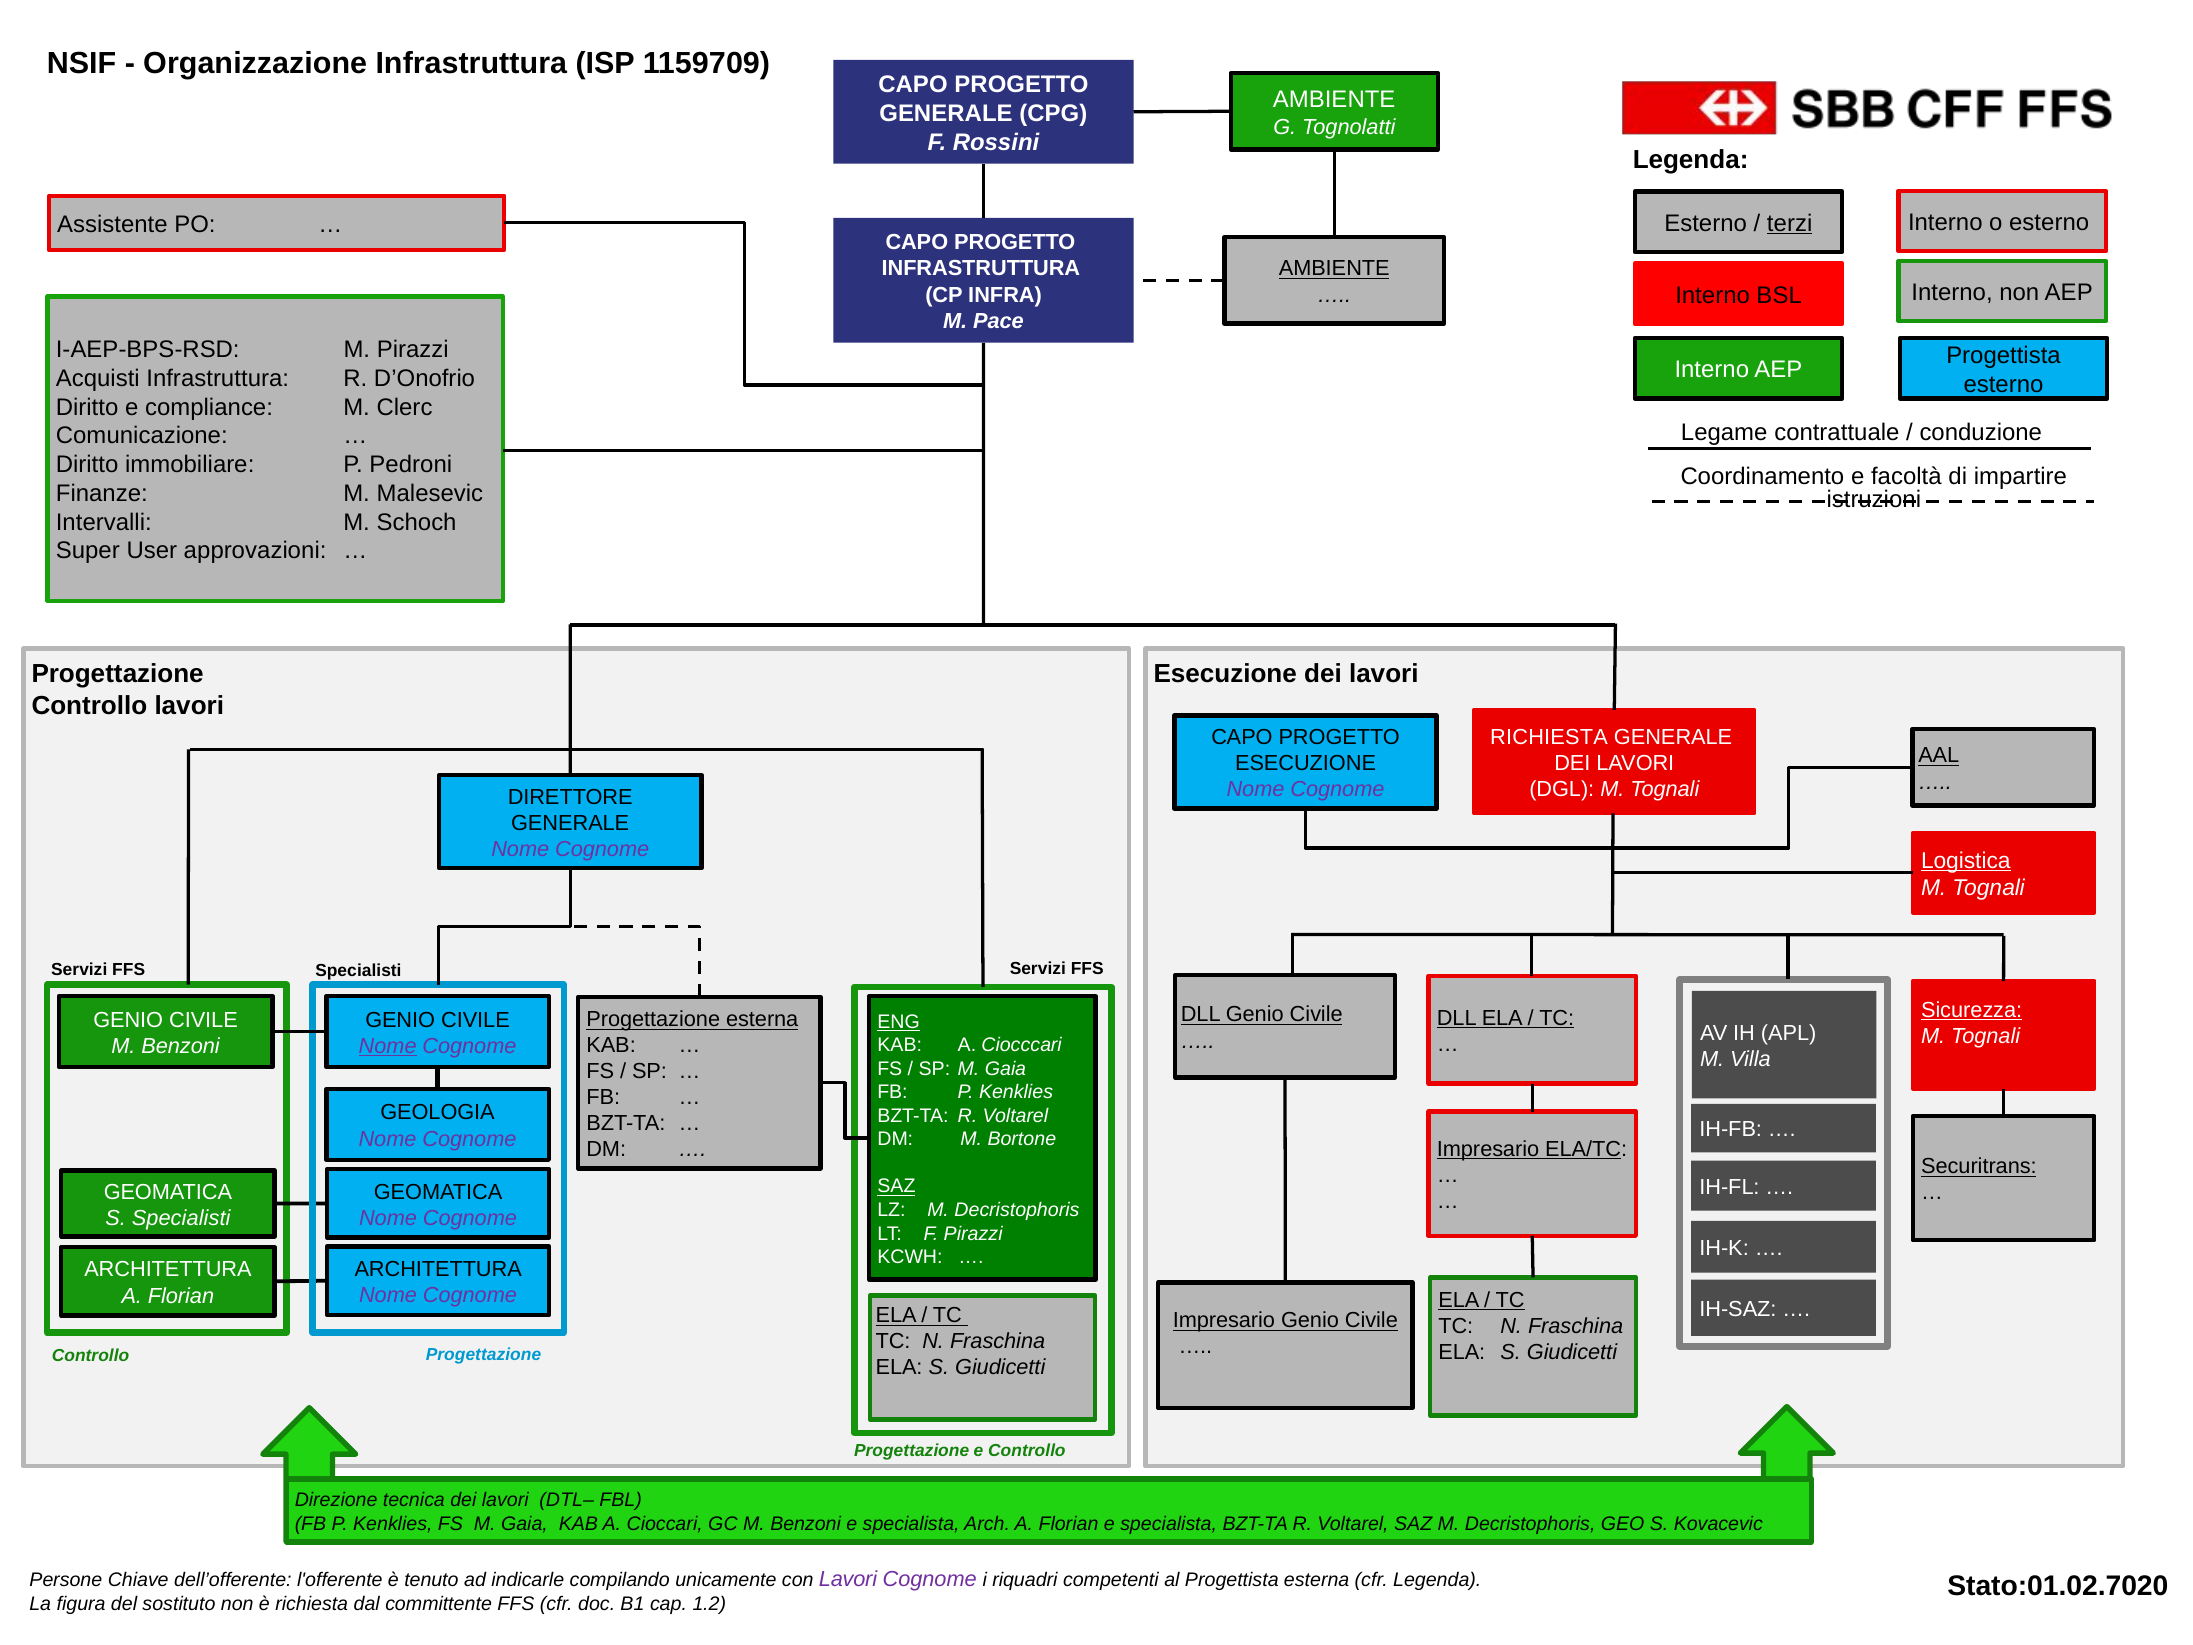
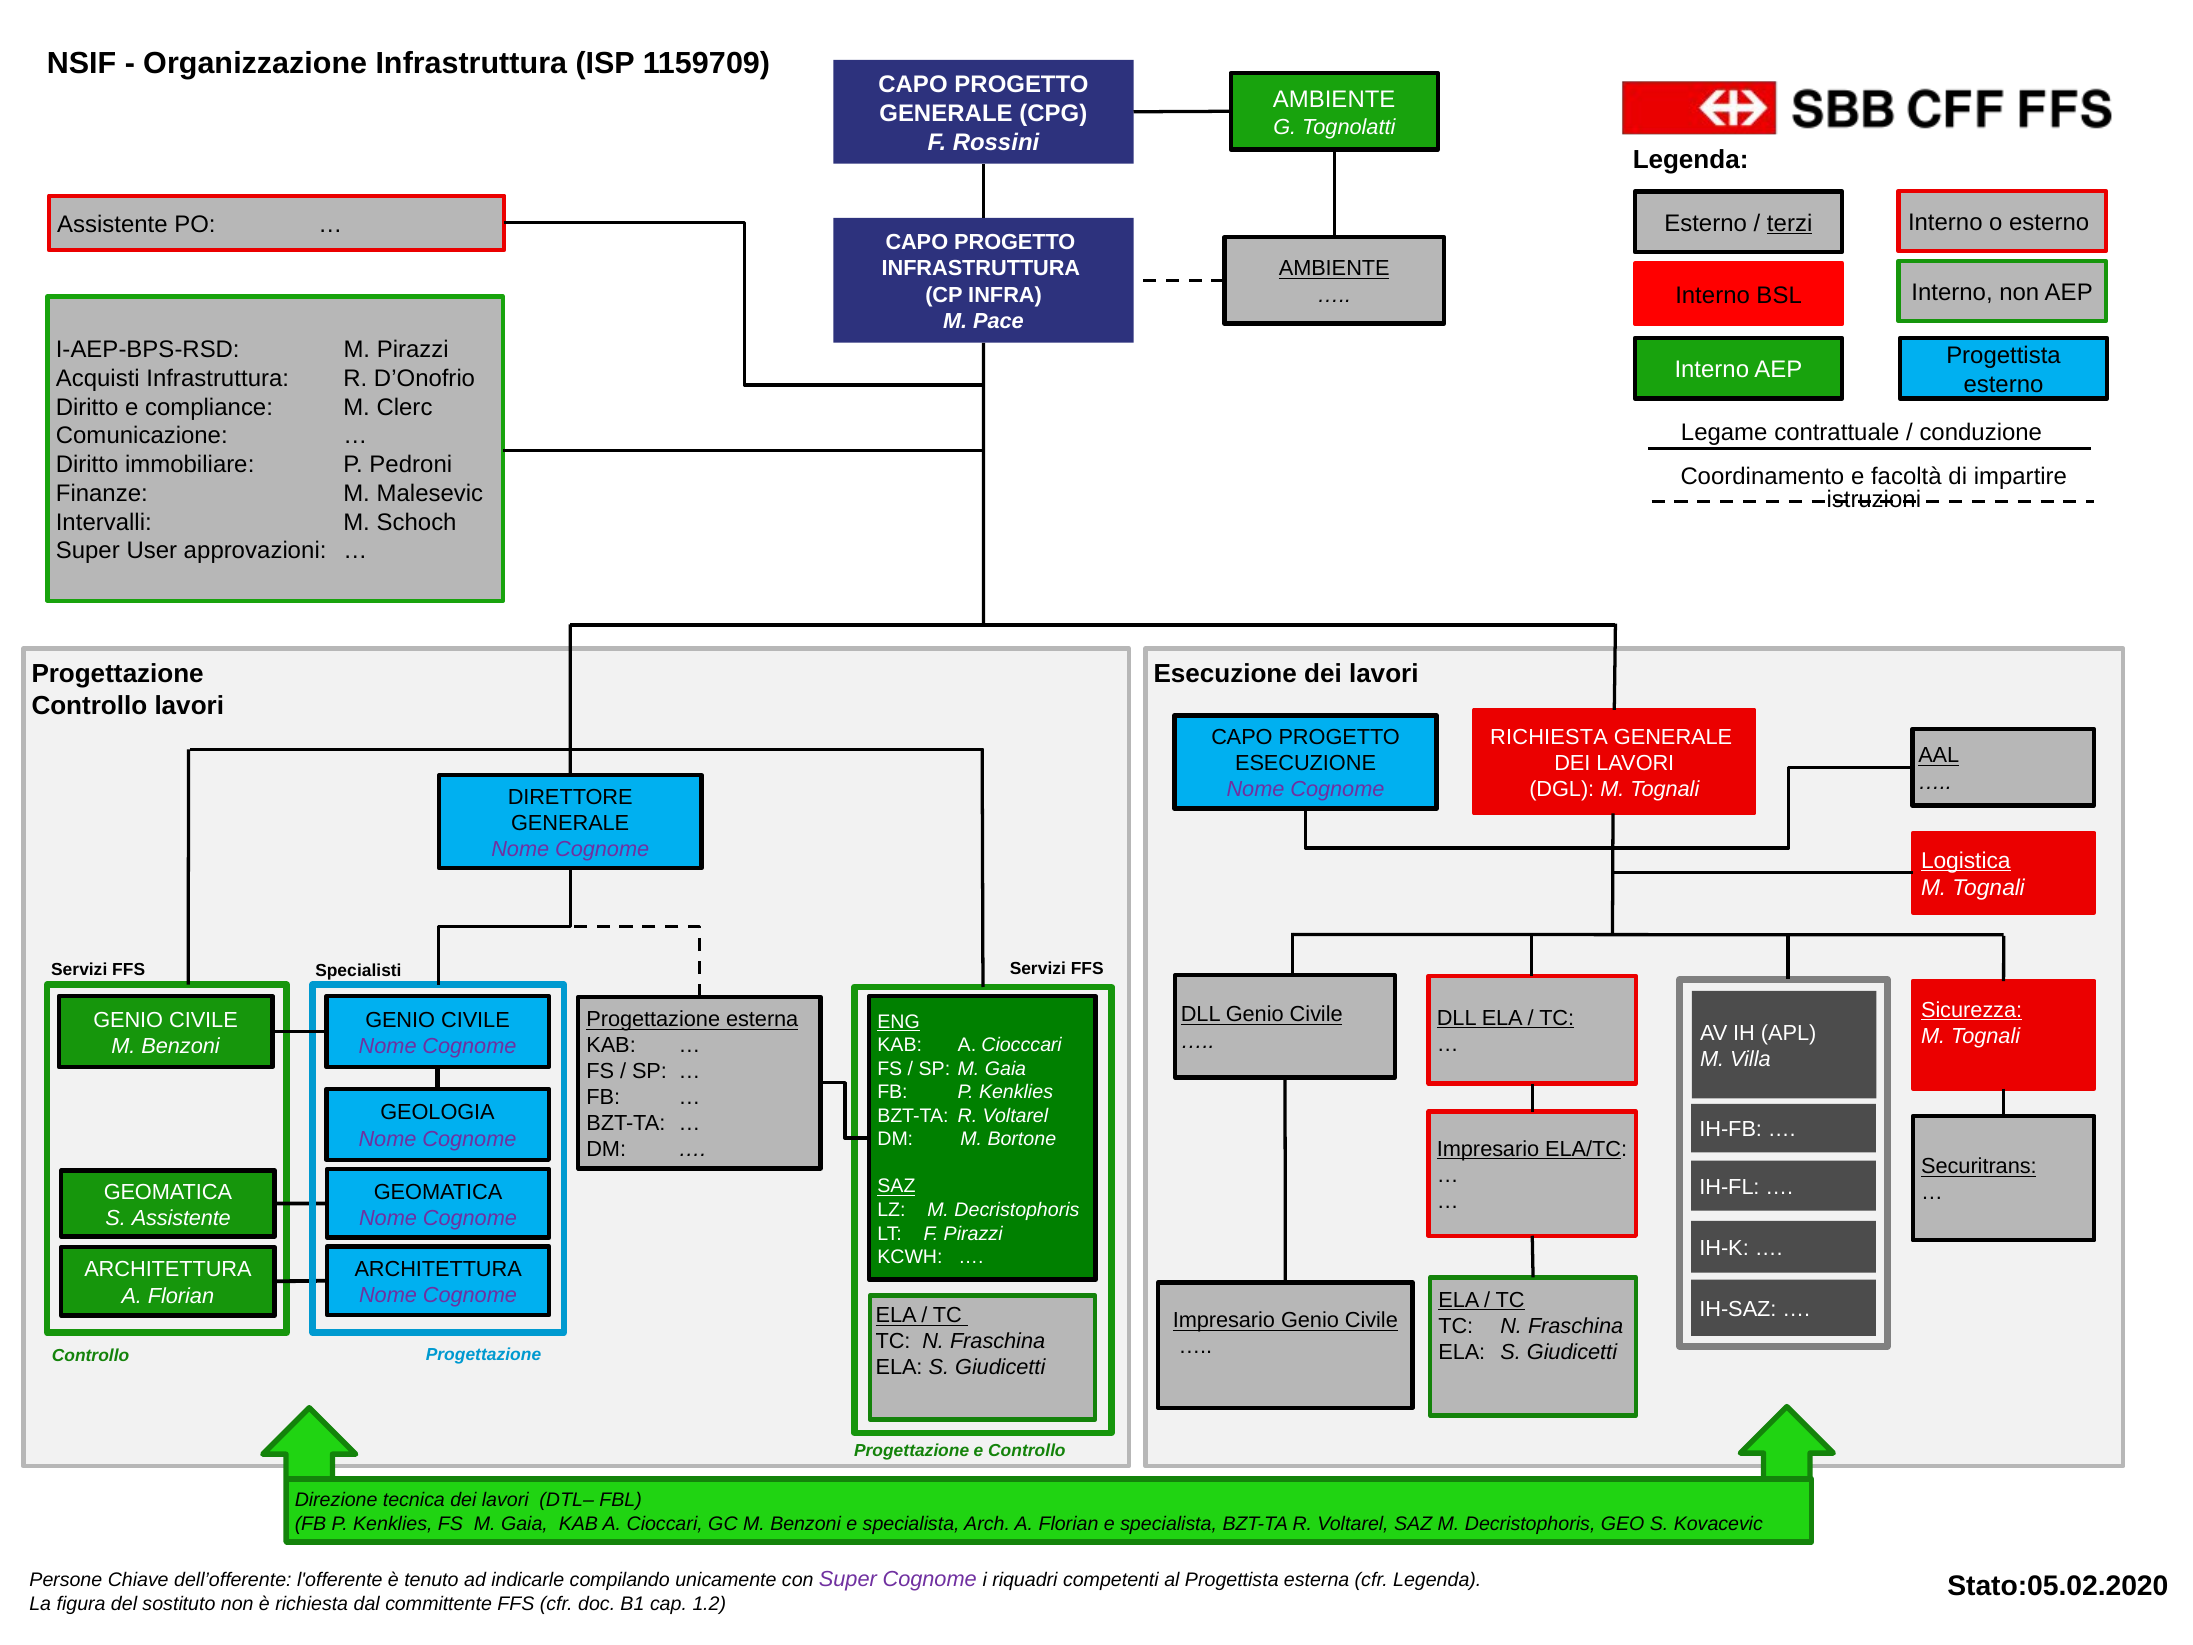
Nome underline: present -> none (388, 1046)
S Specialisti: Specialisti -> Assistente (181, 1218)
con Lavori: Lavori -> Super (848, 1580)
Stato:01.02.7020: Stato:01.02.7020 -> Stato:05.02.2020 (2058, 1586)
